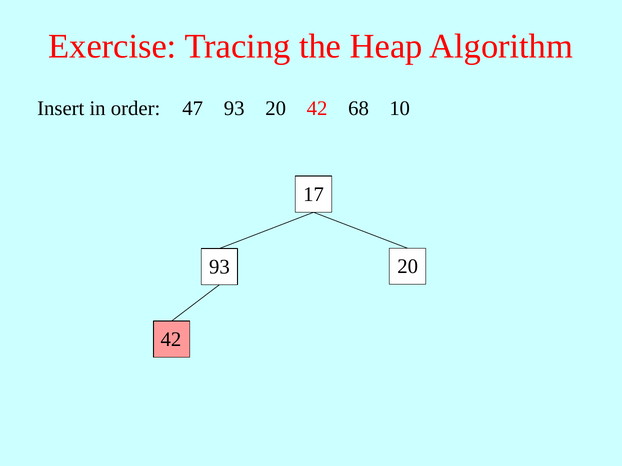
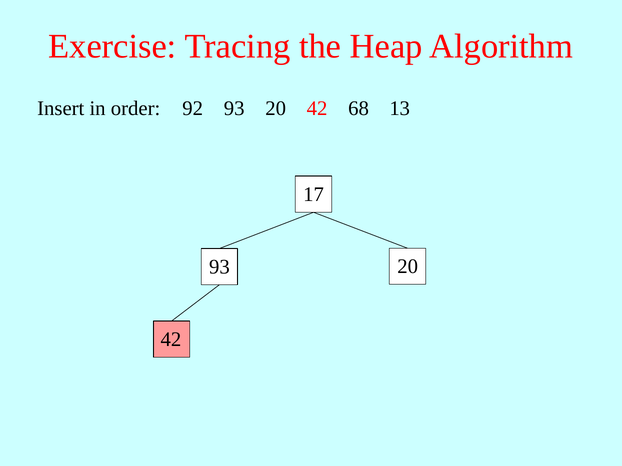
47: 47 -> 92 (193, 108)
10: 10 -> 13 (400, 108)
